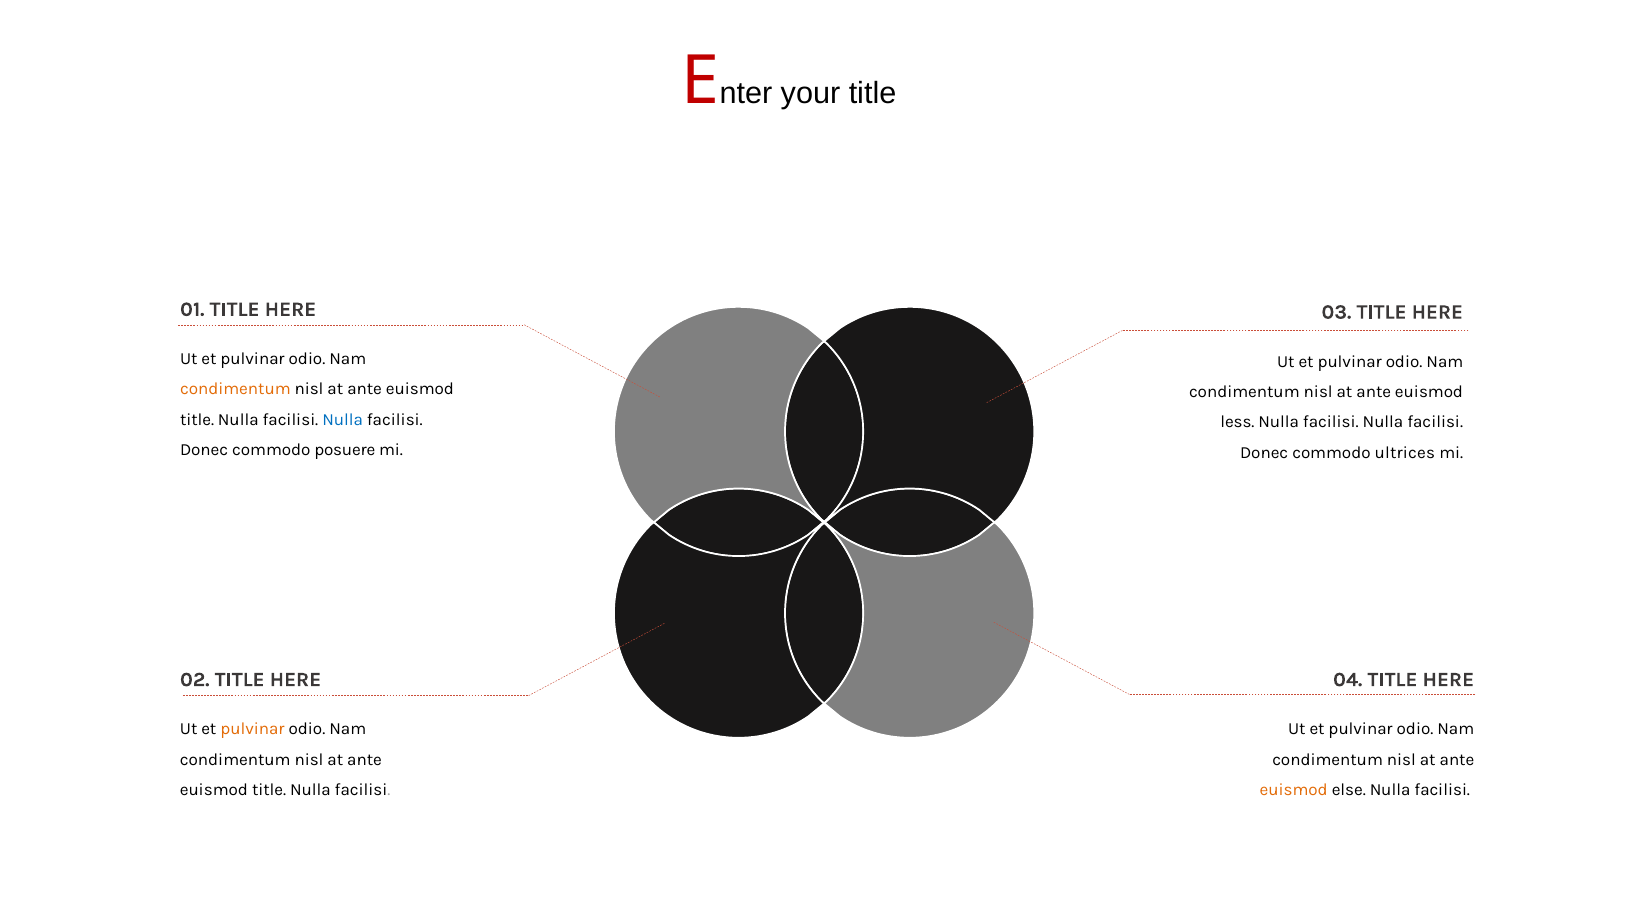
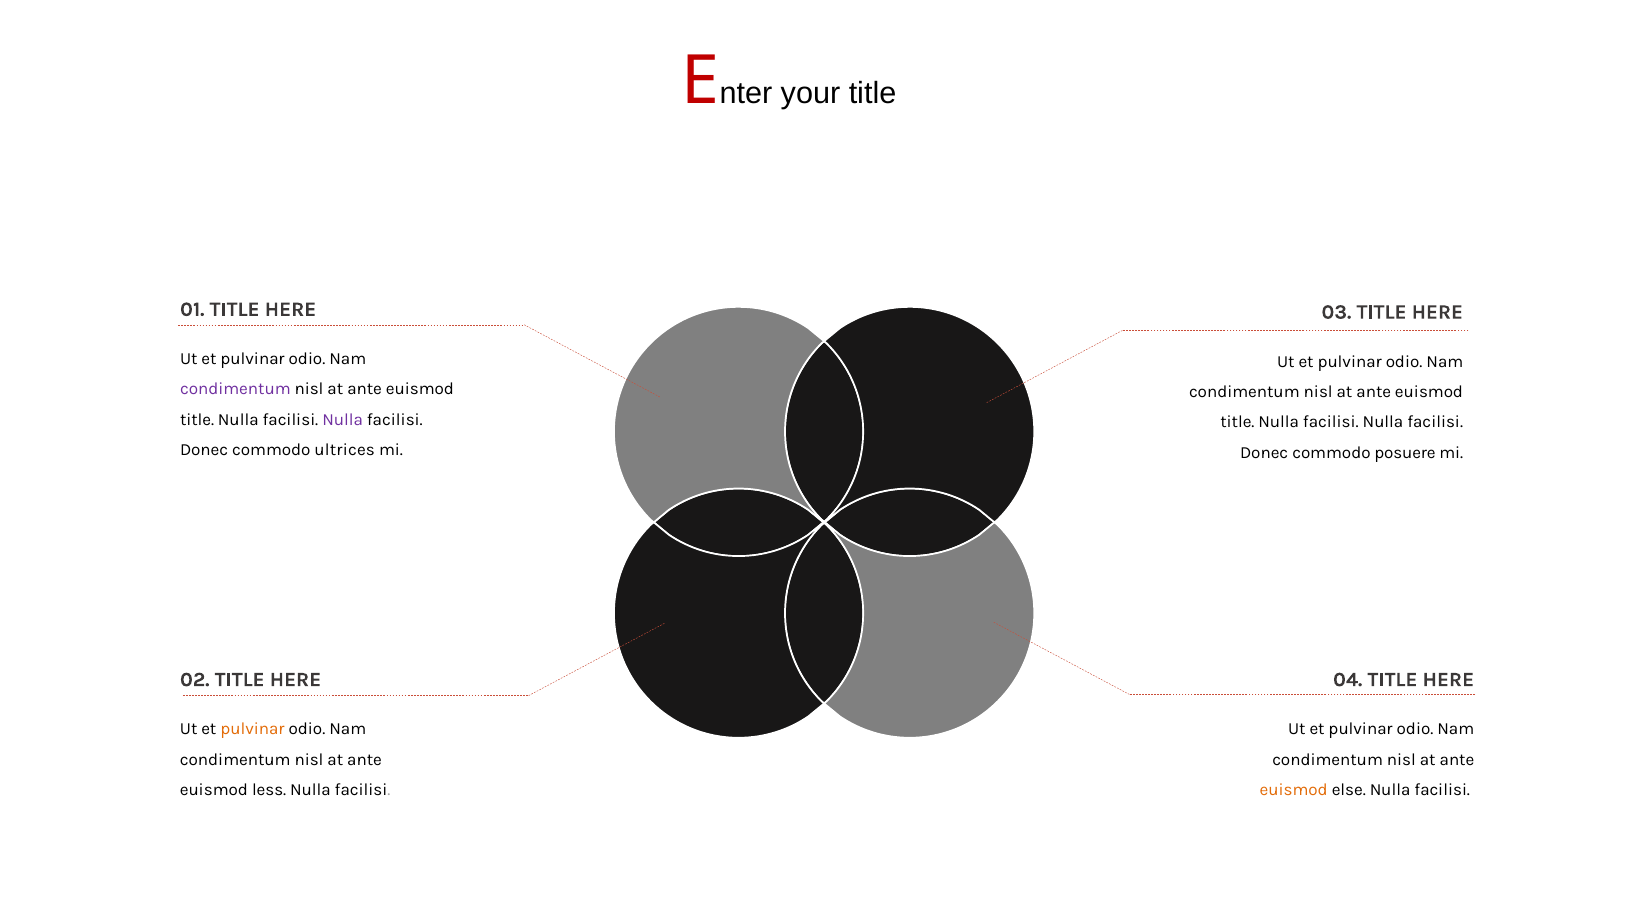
condimentum colour: orange -> purple (235, 389)
Nulla colour: blue -> purple (343, 420)
less: less -> title (1237, 422)
posuere: posuere -> ultrices (345, 450)
ultrices: ultrices -> posuere (1405, 453)
title: title -> less (269, 790)
